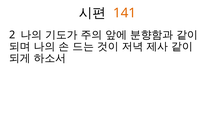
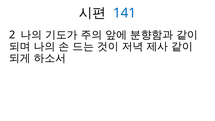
141 colour: orange -> blue (125, 13)
